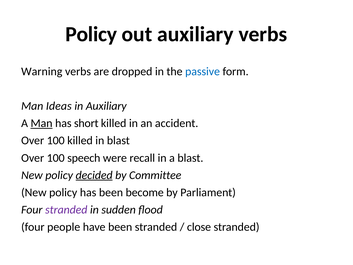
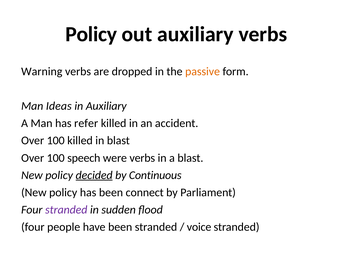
passive colour: blue -> orange (203, 71)
Man underline: present -> none (42, 123)
short: short -> refer (86, 123)
were recall: recall -> verbs (142, 158)
Committee: Committee -> Continuous (155, 175)
become: become -> connect (145, 192)
close: close -> voice (199, 227)
